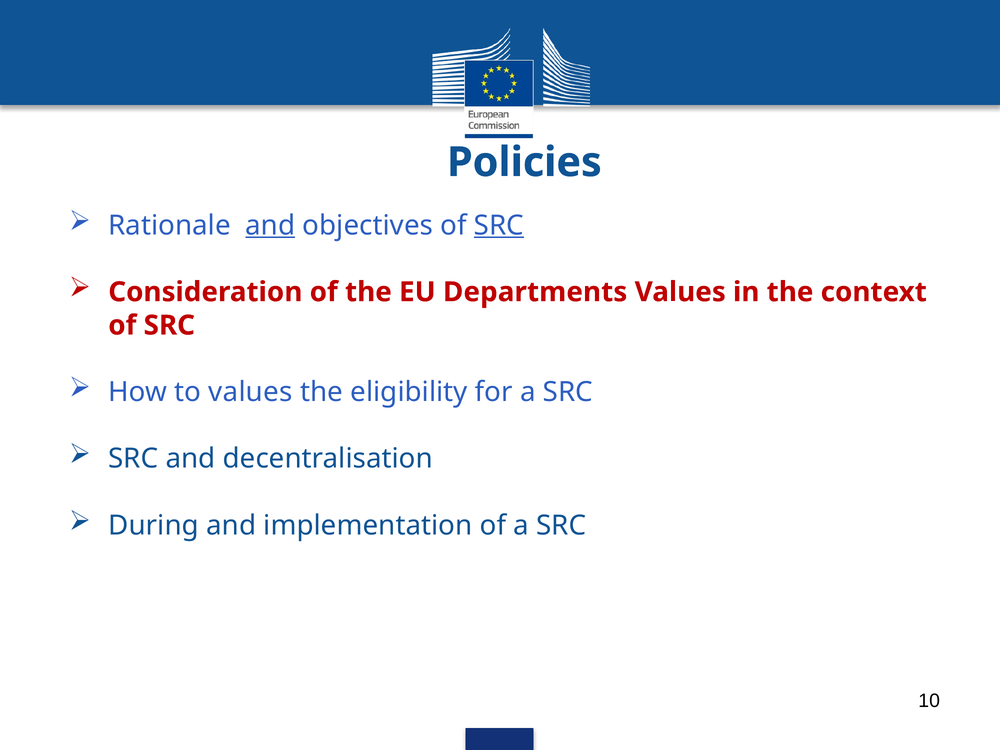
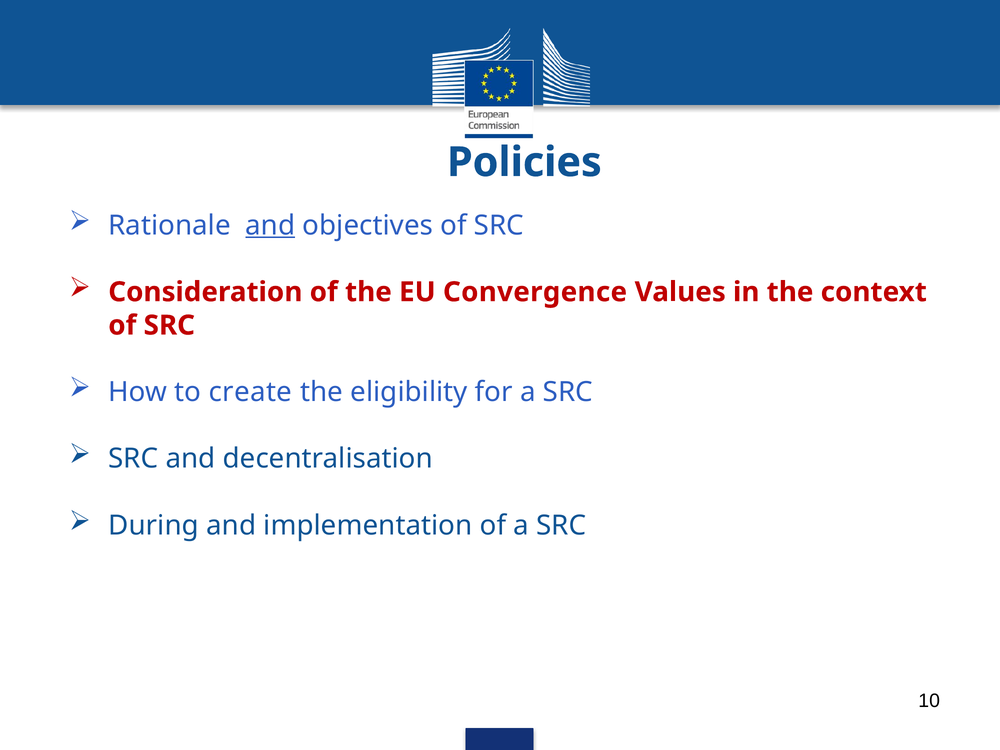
SRC underline: present -> none (499, 225)
Departments: Departments -> Convergence (535, 292)
to values: values -> create (250, 392)
